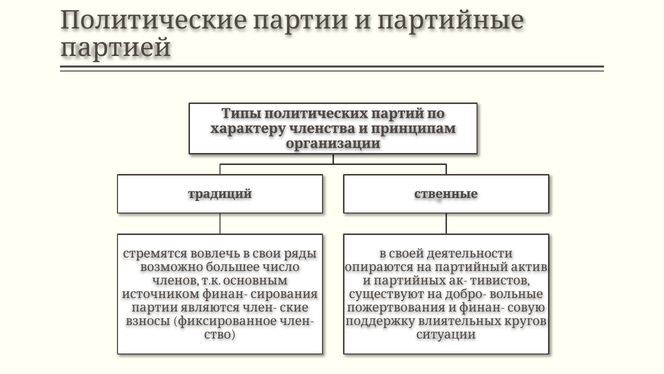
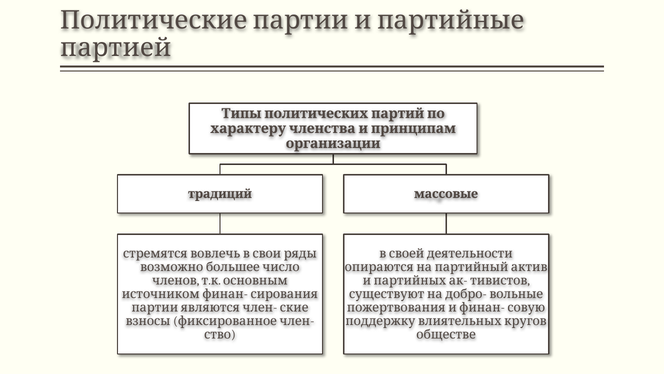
ственные: ственные -> массовые (446, 194)
ситуации: ситуации -> обществе (446, 334)
